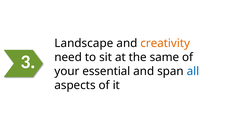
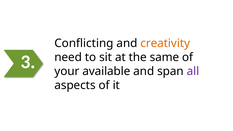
Landscape: Landscape -> Conflicting (84, 43)
essential: essential -> available (106, 71)
all colour: blue -> purple (193, 71)
